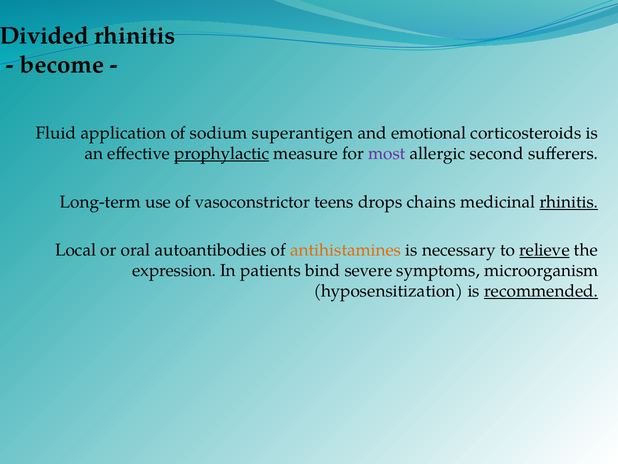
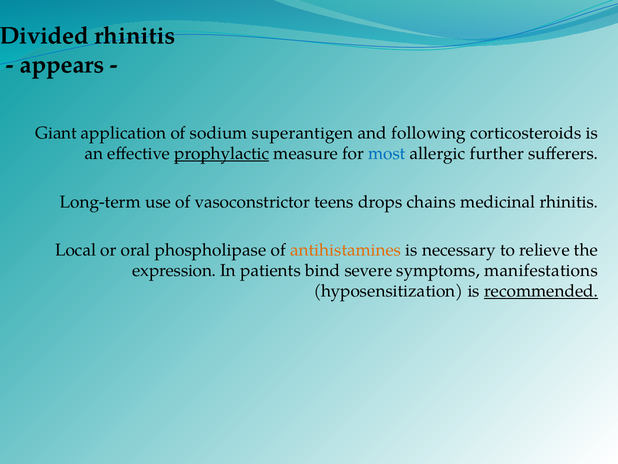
become: become -> appears (62, 64)
Fluid: Fluid -> Giant (56, 133)
emotional: emotional -> following (429, 133)
most colour: purple -> blue (387, 154)
second: second -> further (497, 154)
rhinitis underline: present -> none (569, 202)
autoantibodies: autoantibodies -> phospholipase (211, 250)
relieve underline: present -> none (544, 250)
microorganism: microorganism -> manifestations (541, 270)
